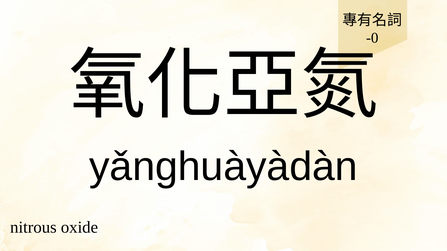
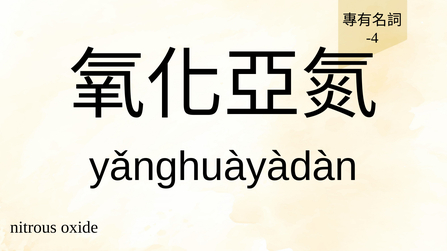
-0: -0 -> -4 (372, 38)
